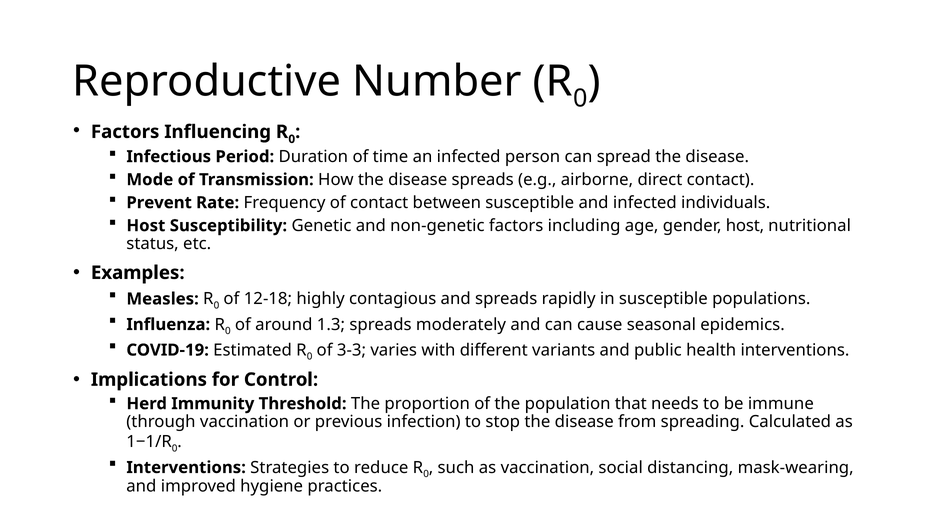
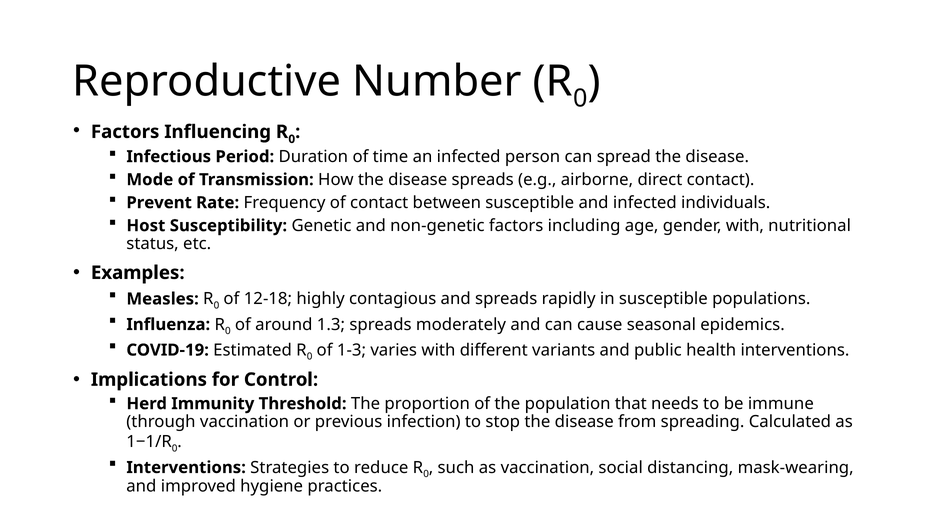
gender host: host -> with (745, 226)
3-3: 3-3 -> 1-3 (351, 350)
